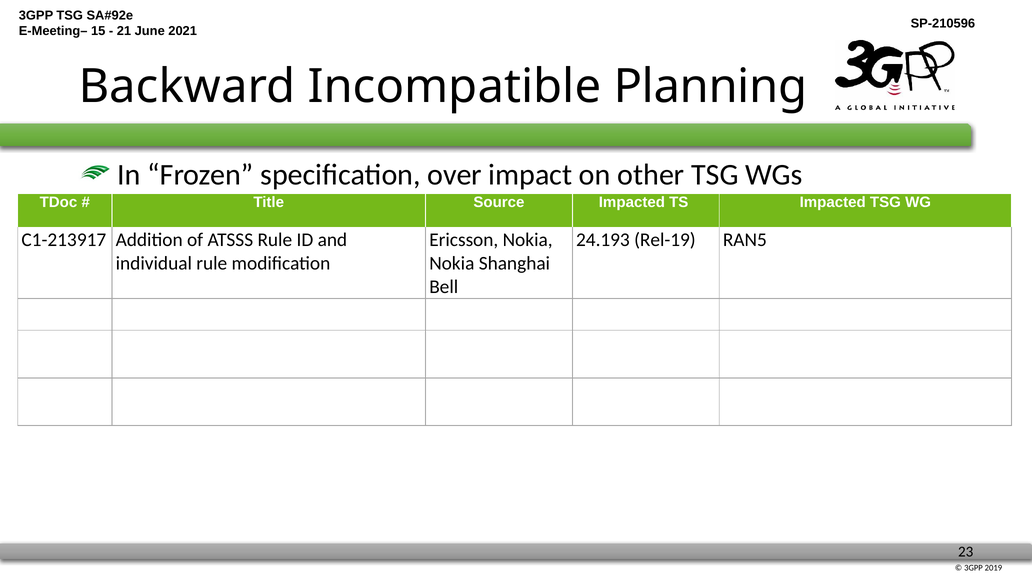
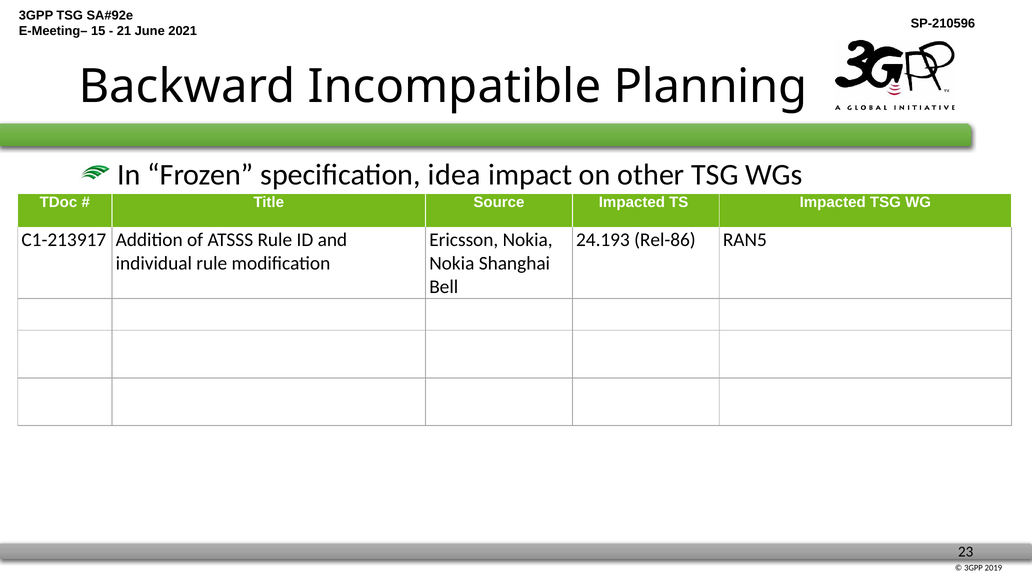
over: over -> idea (454, 174)
Rel-19: Rel-19 -> Rel-86 (665, 239)
